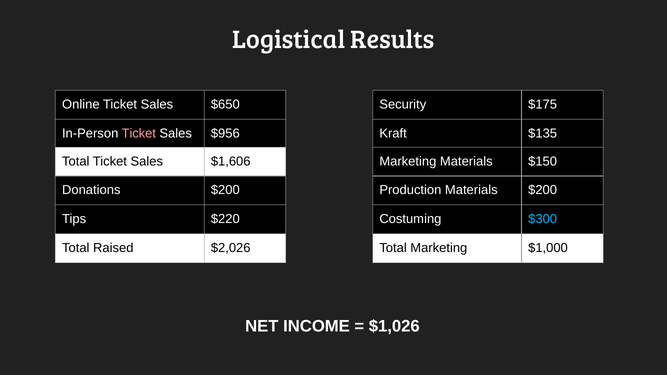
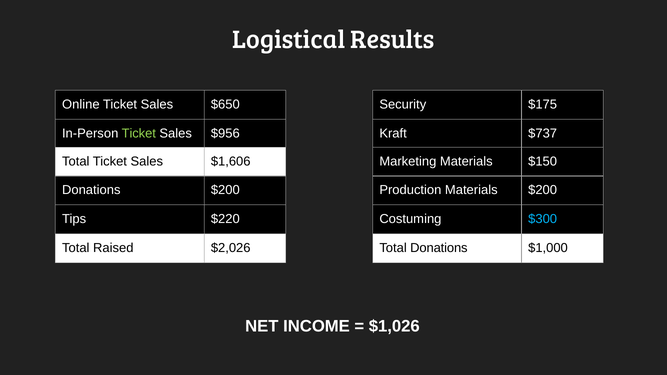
Ticket colour: pink -> light green (139, 133)
$135: $135 -> $737 (543, 133)
Total Marketing: Marketing -> Donations (439, 248)
